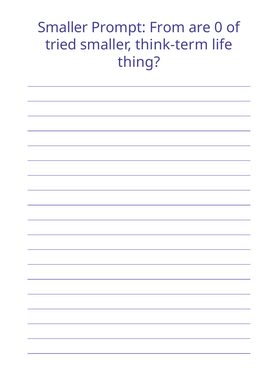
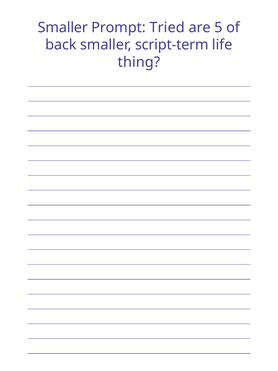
From: From -> Tried (167, 27)
0: 0 -> 5 (218, 27)
tried: tried -> back (61, 45)
think-term: think-term -> script-term (172, 45)
